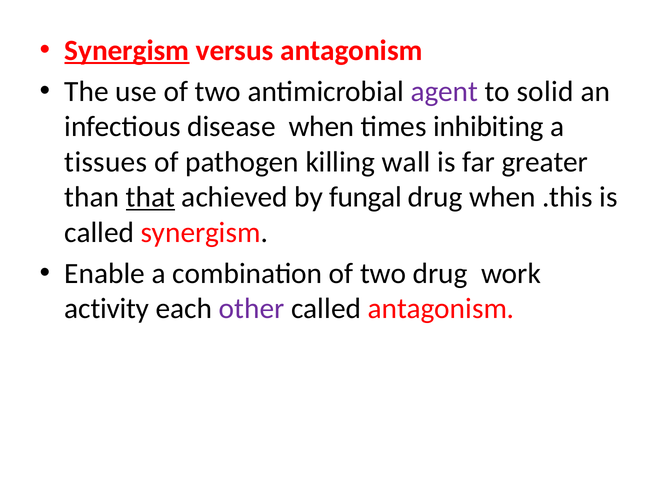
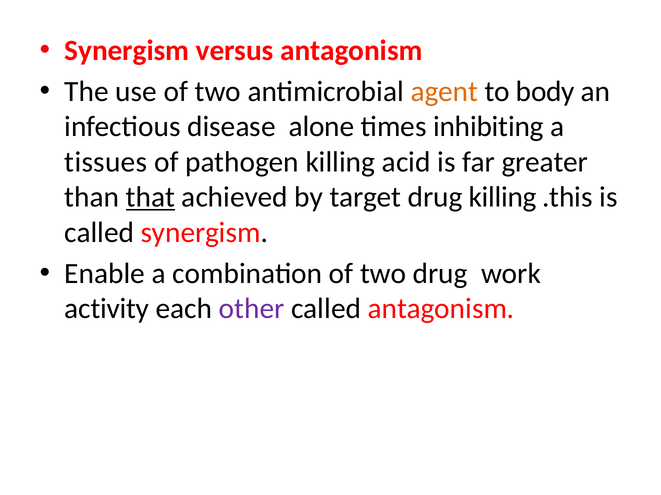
Synergism underline: present -> none (127, 51)
agent colour: purple -> orange (444, 92)
solid: solid -> body (545, 92)
disease when: when -> alone (322, 127)
wall: wall -> acid (406, 162)
fungal: fungal -> target (365, 197)
drug when: when -> killing (503, 197)
